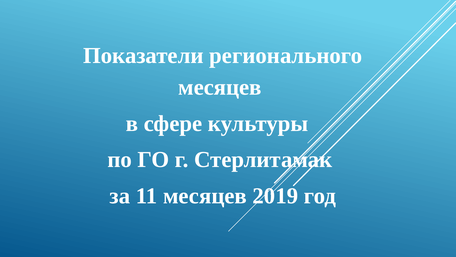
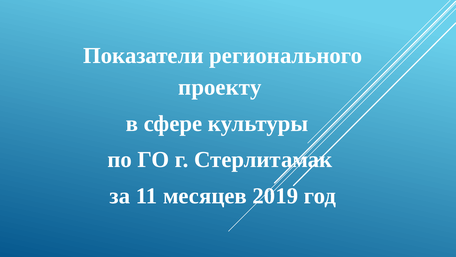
месяцев: месяцев -> проекту (220, 87)
